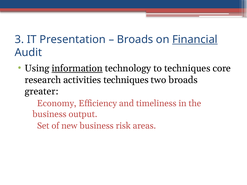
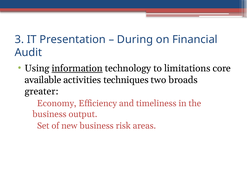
Broads: Broads -> During (135, 39)
Financial underline: present -> none (195, 39)
to techniques: techniques -> limitations (187, 68)
research: research -> available (43, 80)
